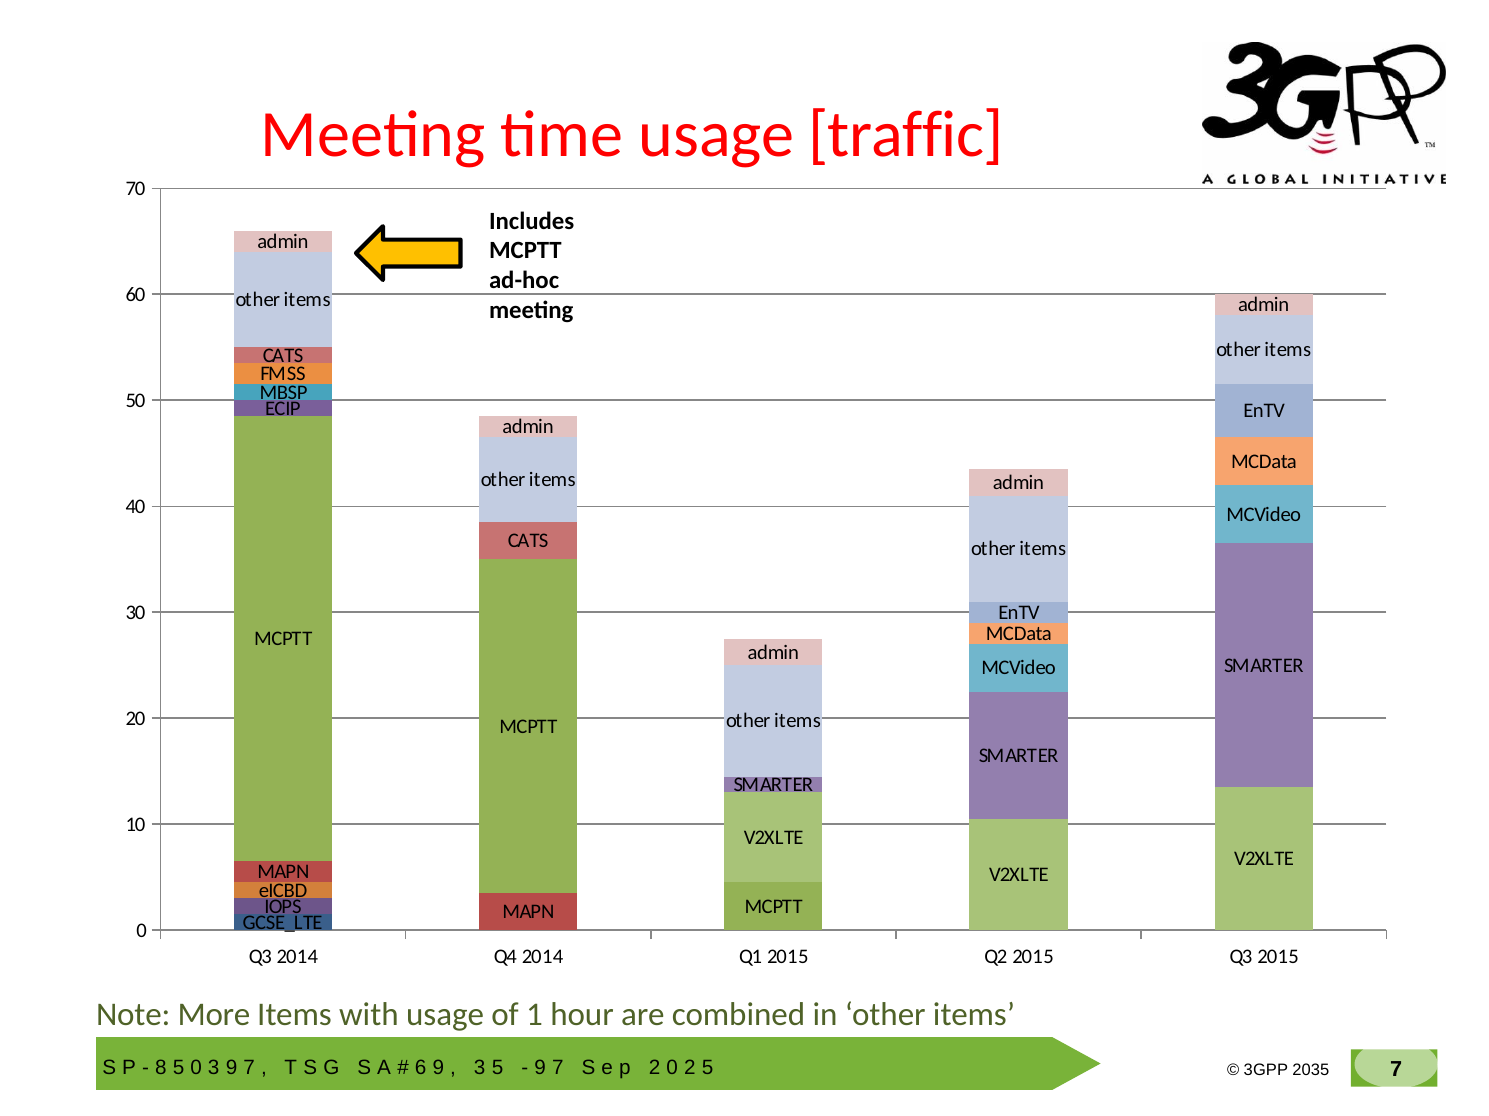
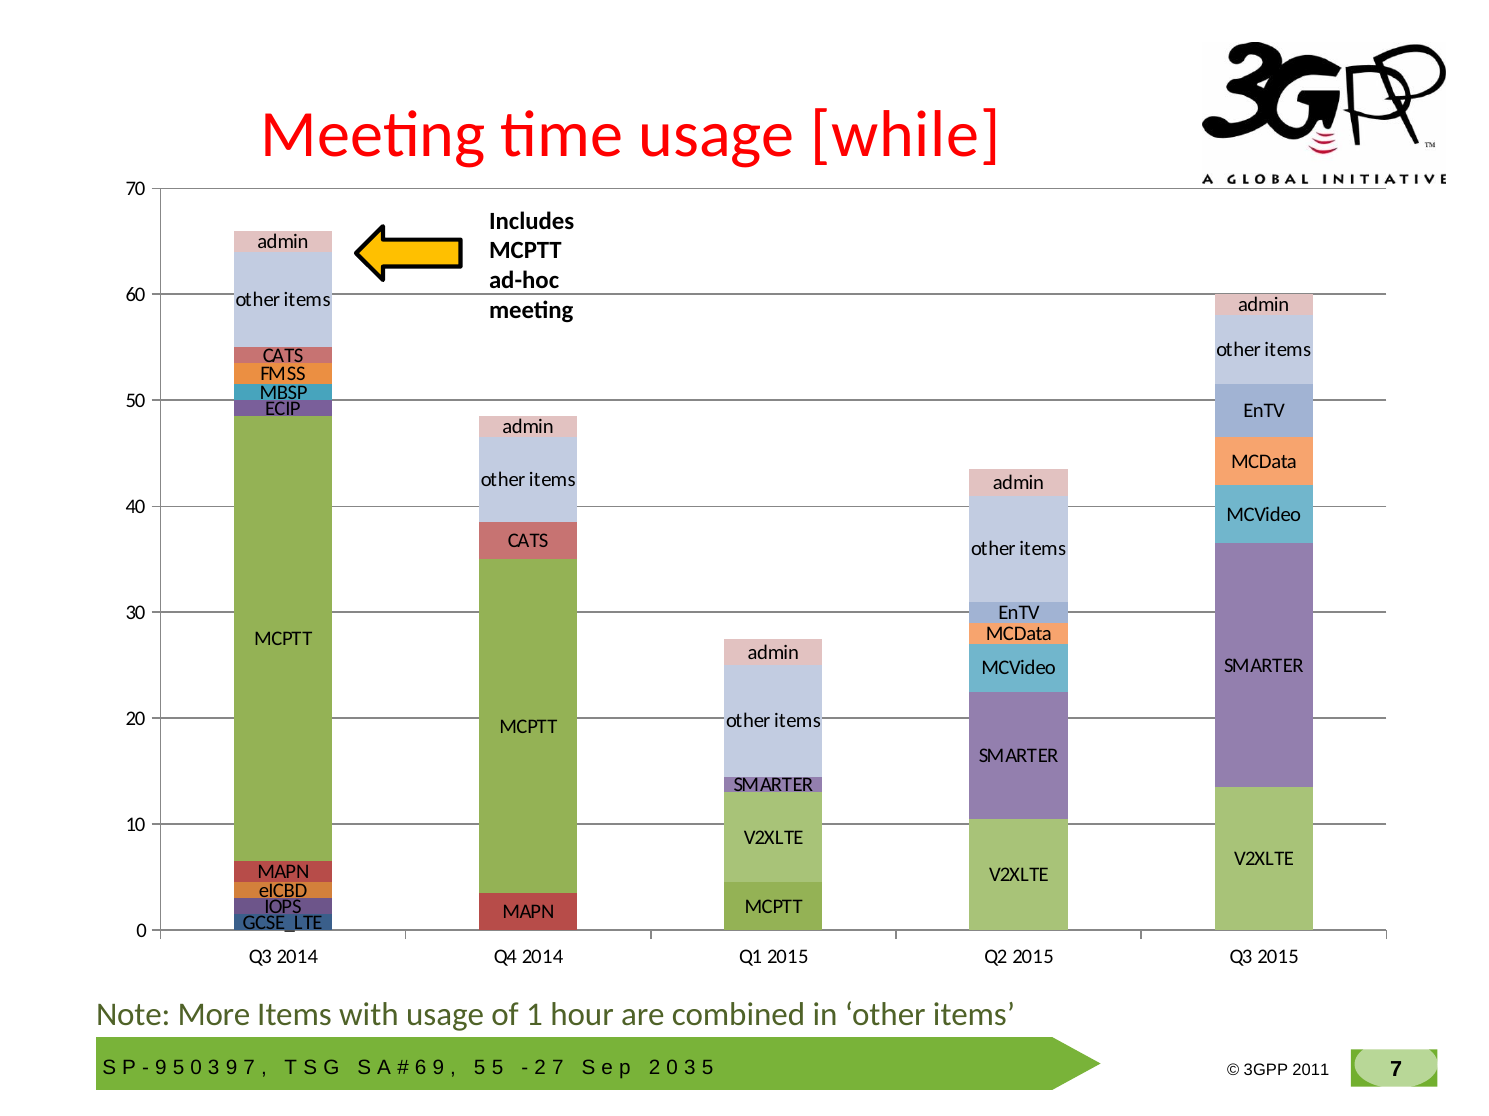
traffic: traffic -> while (905, 135)
8: 8 -> 9 (161, 1068)
3: 3 -> 5 (480, 1068)
9: 9 -> 2 (540, 1068)
2: 2 -> 3 (690, 1068)
2035: 2035 -> 2011 (1311, 1070)
